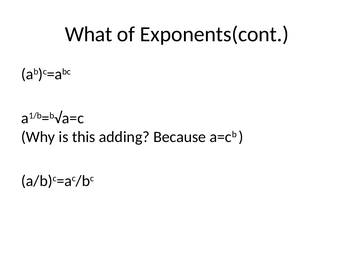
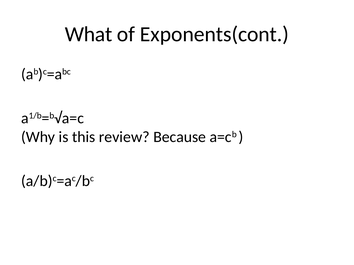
adding: adding -> review (124, 137)
